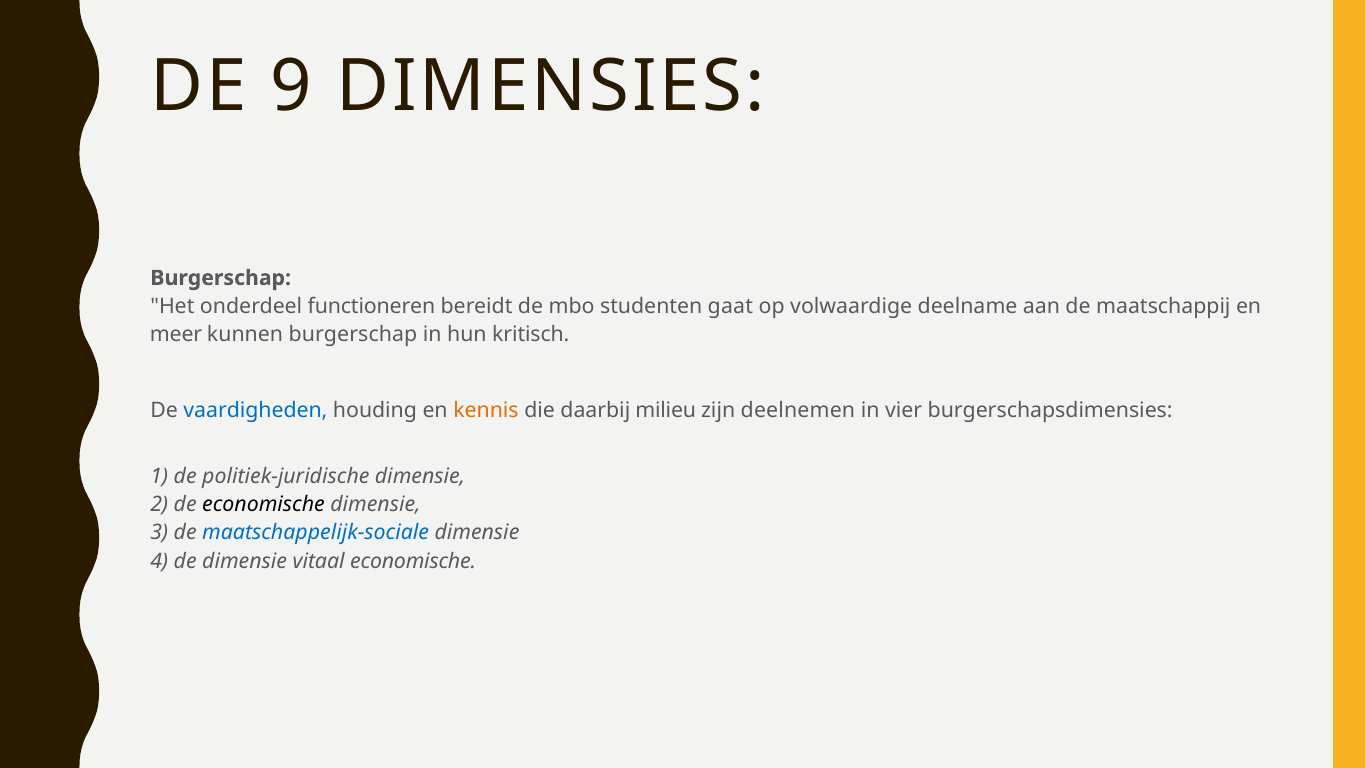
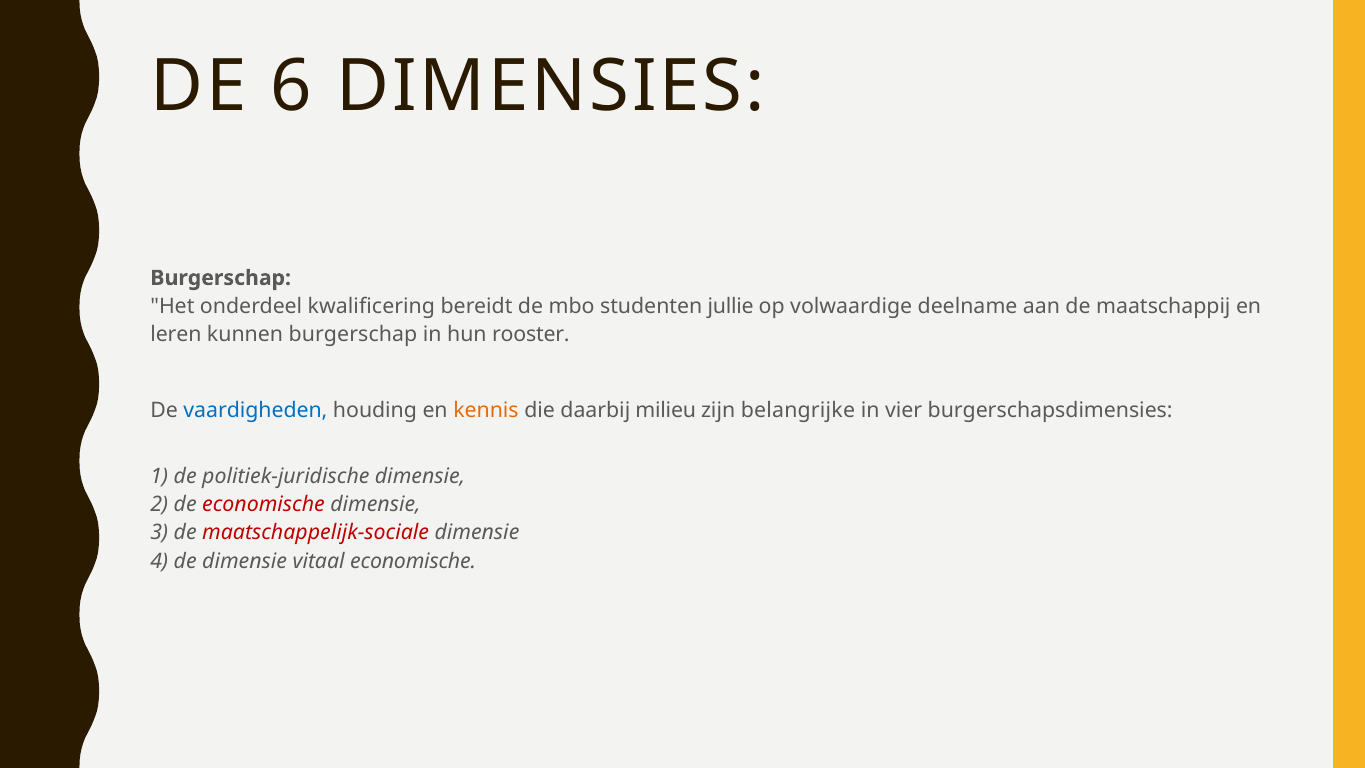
9: 9 -> 6 (292, 87)
functioneren: functioneren -> kwalificering (371, 306)
gaat: gaat -> jullie (731, 306)
meer: meer -> leren (176, 334)
kritisch: kritisch -> rooster (531, 334)
deelnemen: deelnemen -> belangrijke (798, 410)
economische colour: black -> red (263, 505)
maatschappelijk-sociale colour: blue -> red (316, 533)
